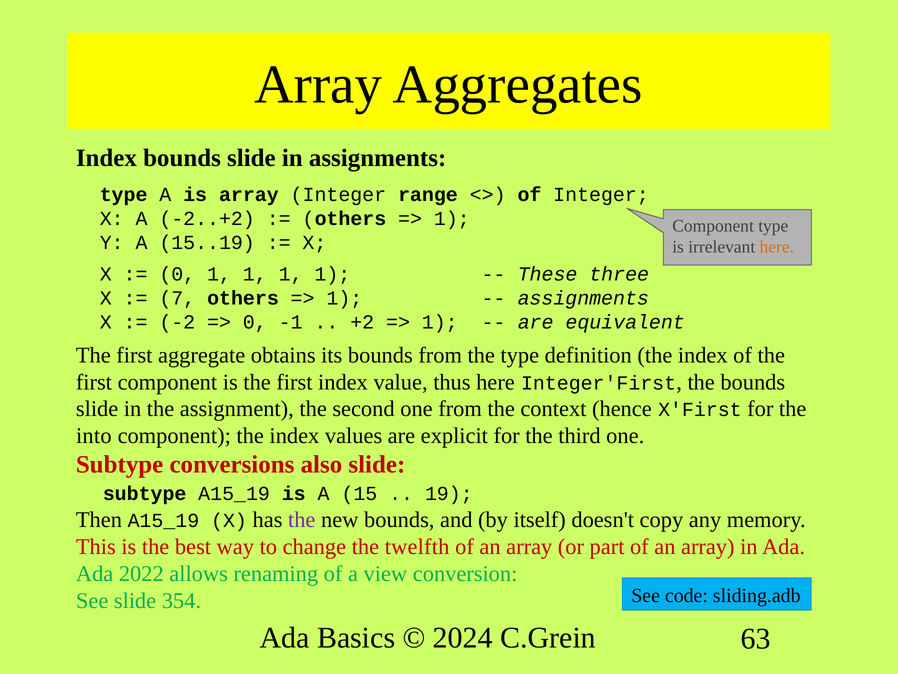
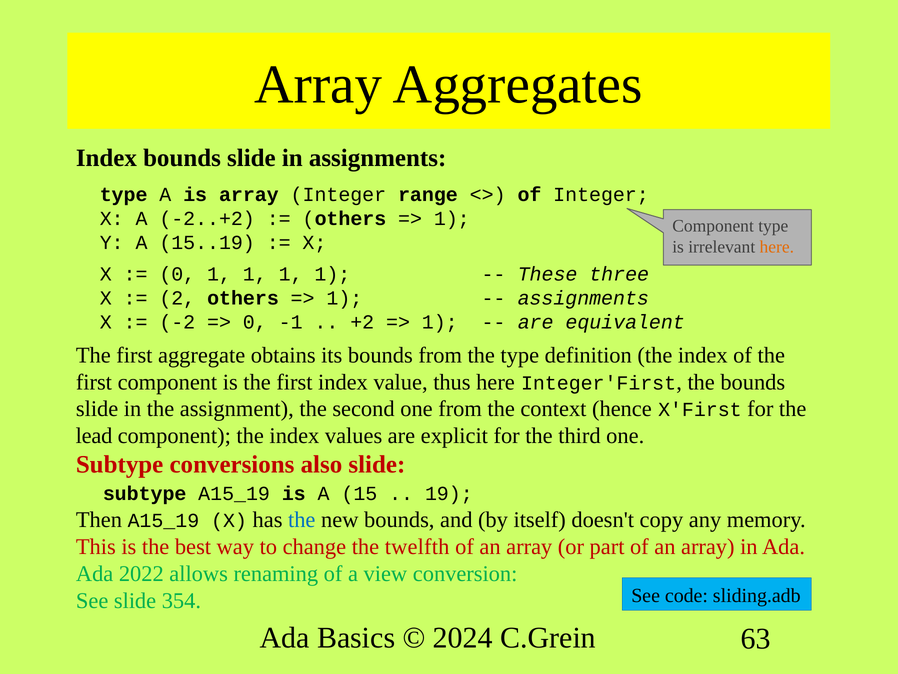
7: 7 -> 2 (177, 298)
into: into -> lead (94, 436)
the colour: purple -> blue (302, 520)
